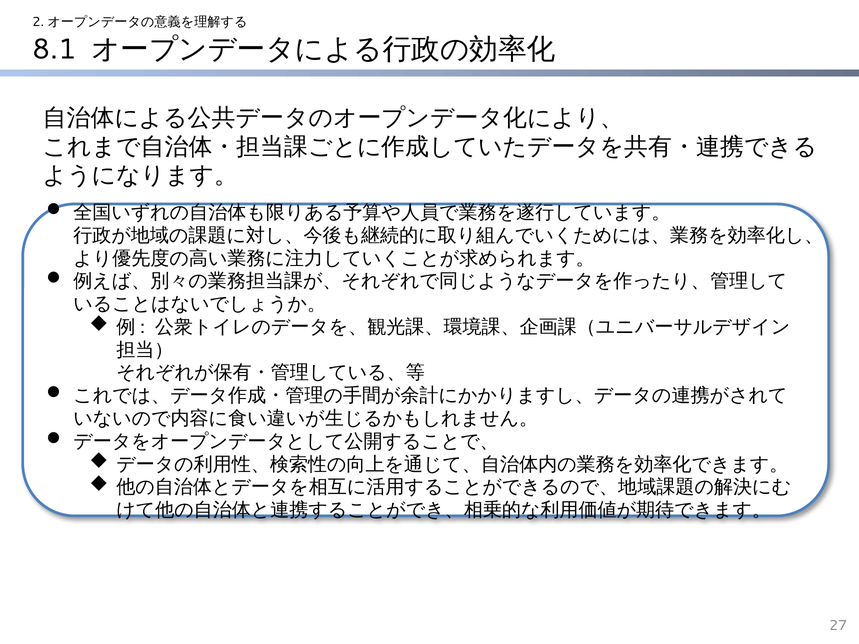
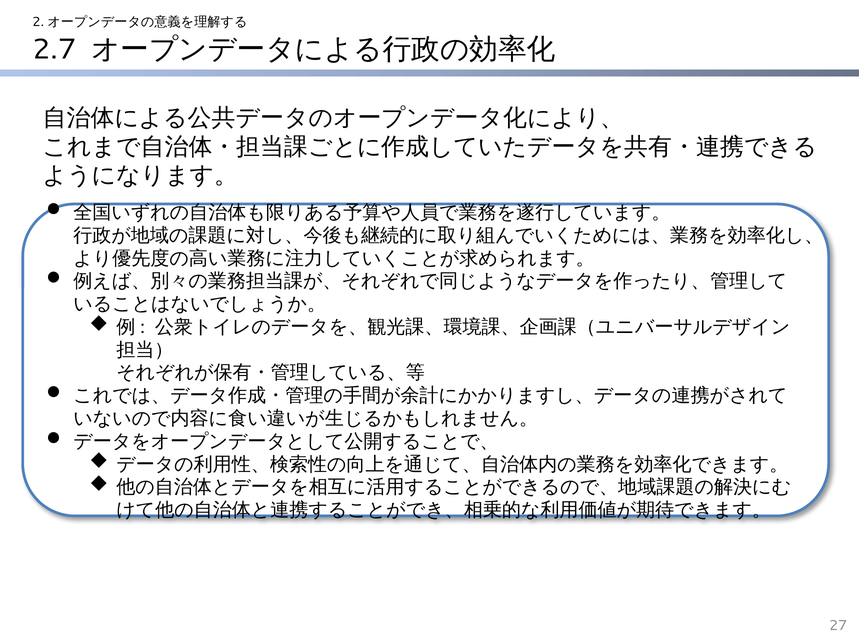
8.1: 8.1 -> 2.7 (54, 49)
